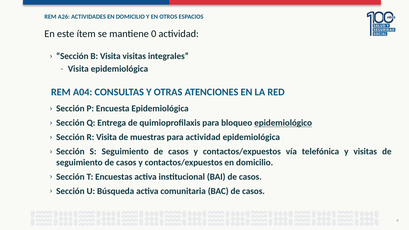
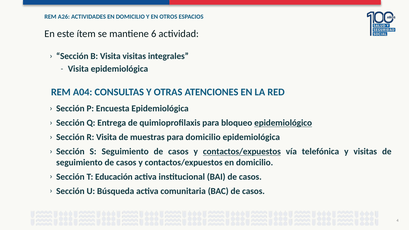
0: 0 -> 6 (154, 34)
para actividad: actividad -> domicilio (203, 137)
contactos/expuestos underline: none -> present (242, 152)
Encuestas: Encuestas -> Educación (114, 177)
